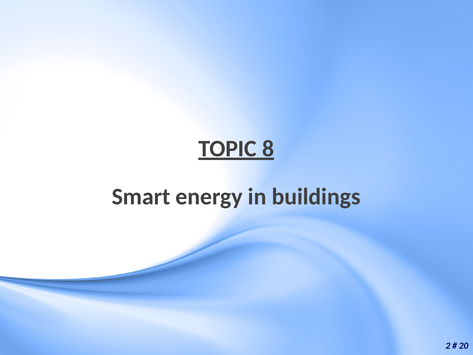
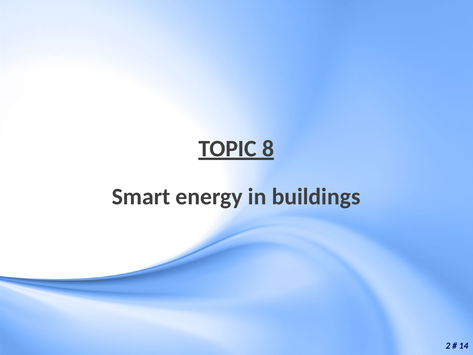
20: 20 -> 14 (464, 345)
